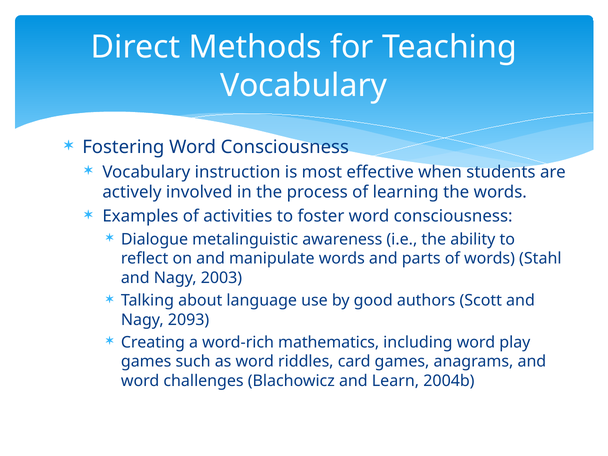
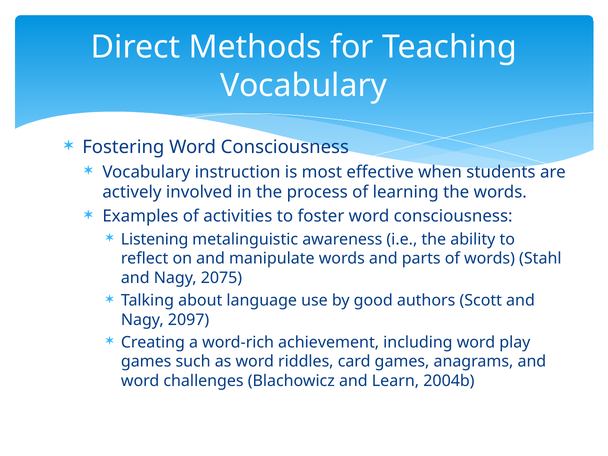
Dialogue: Dialogue -> Listening (155, 239)
2003: 2003 -> 2075 (221, 278)
2093: 2093 -> 2097 (189, 320)
mathematics: mathematics -> achievement (329, 342)
